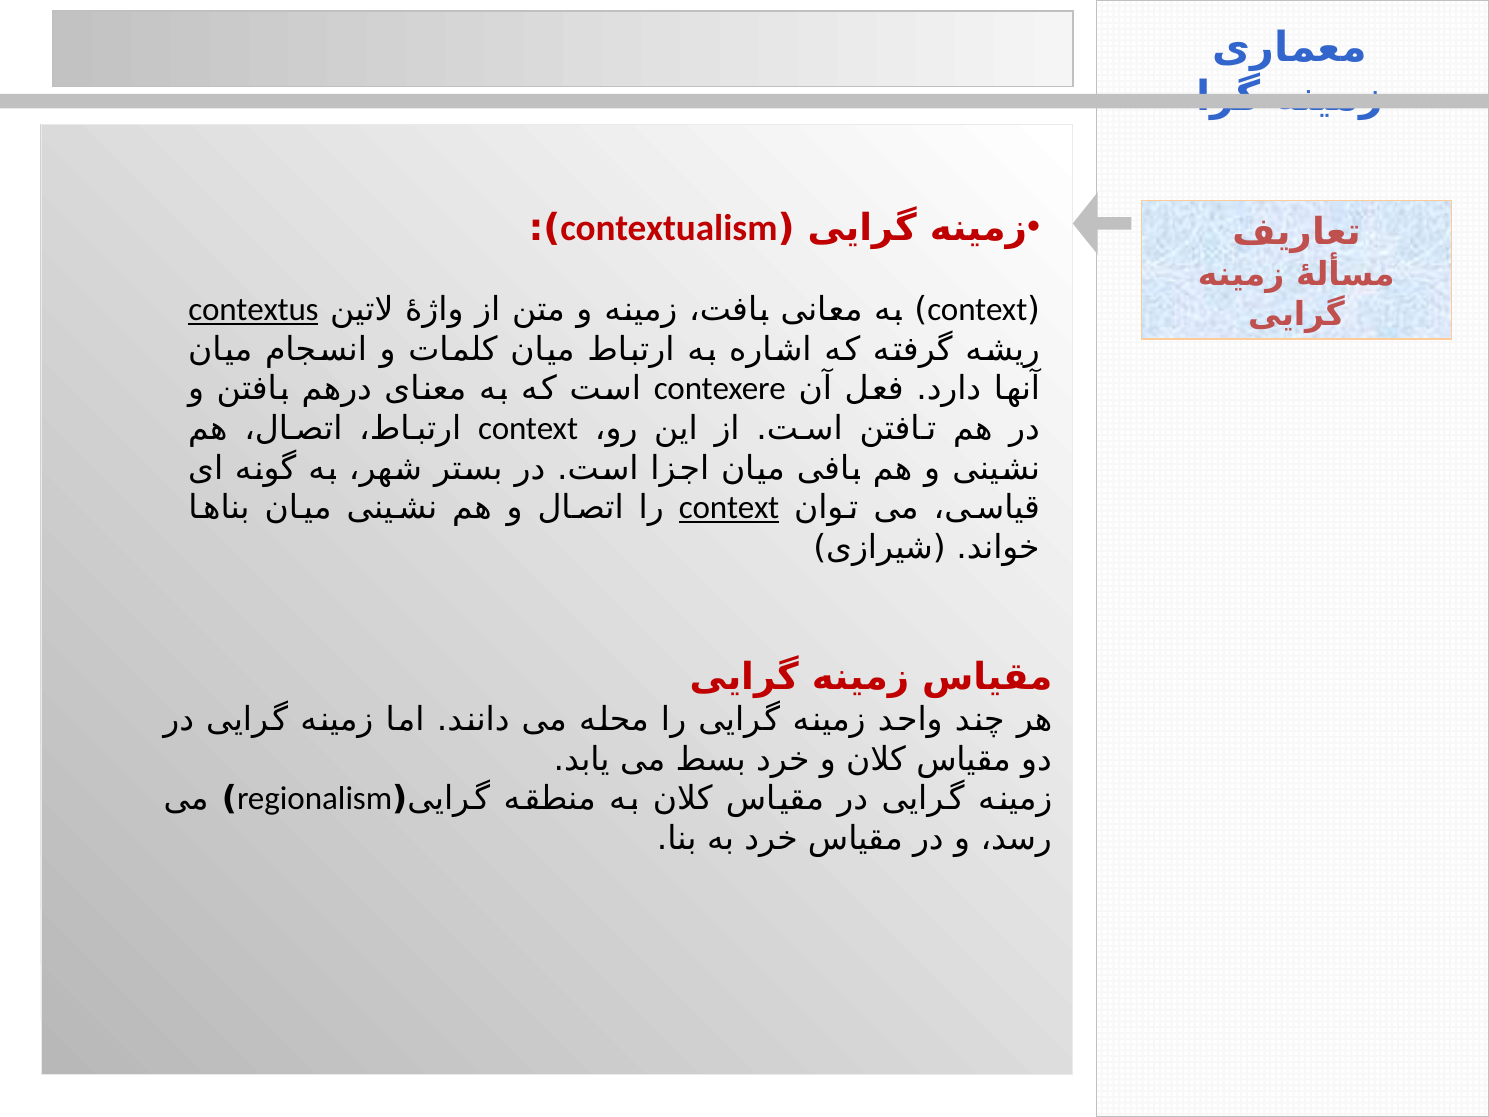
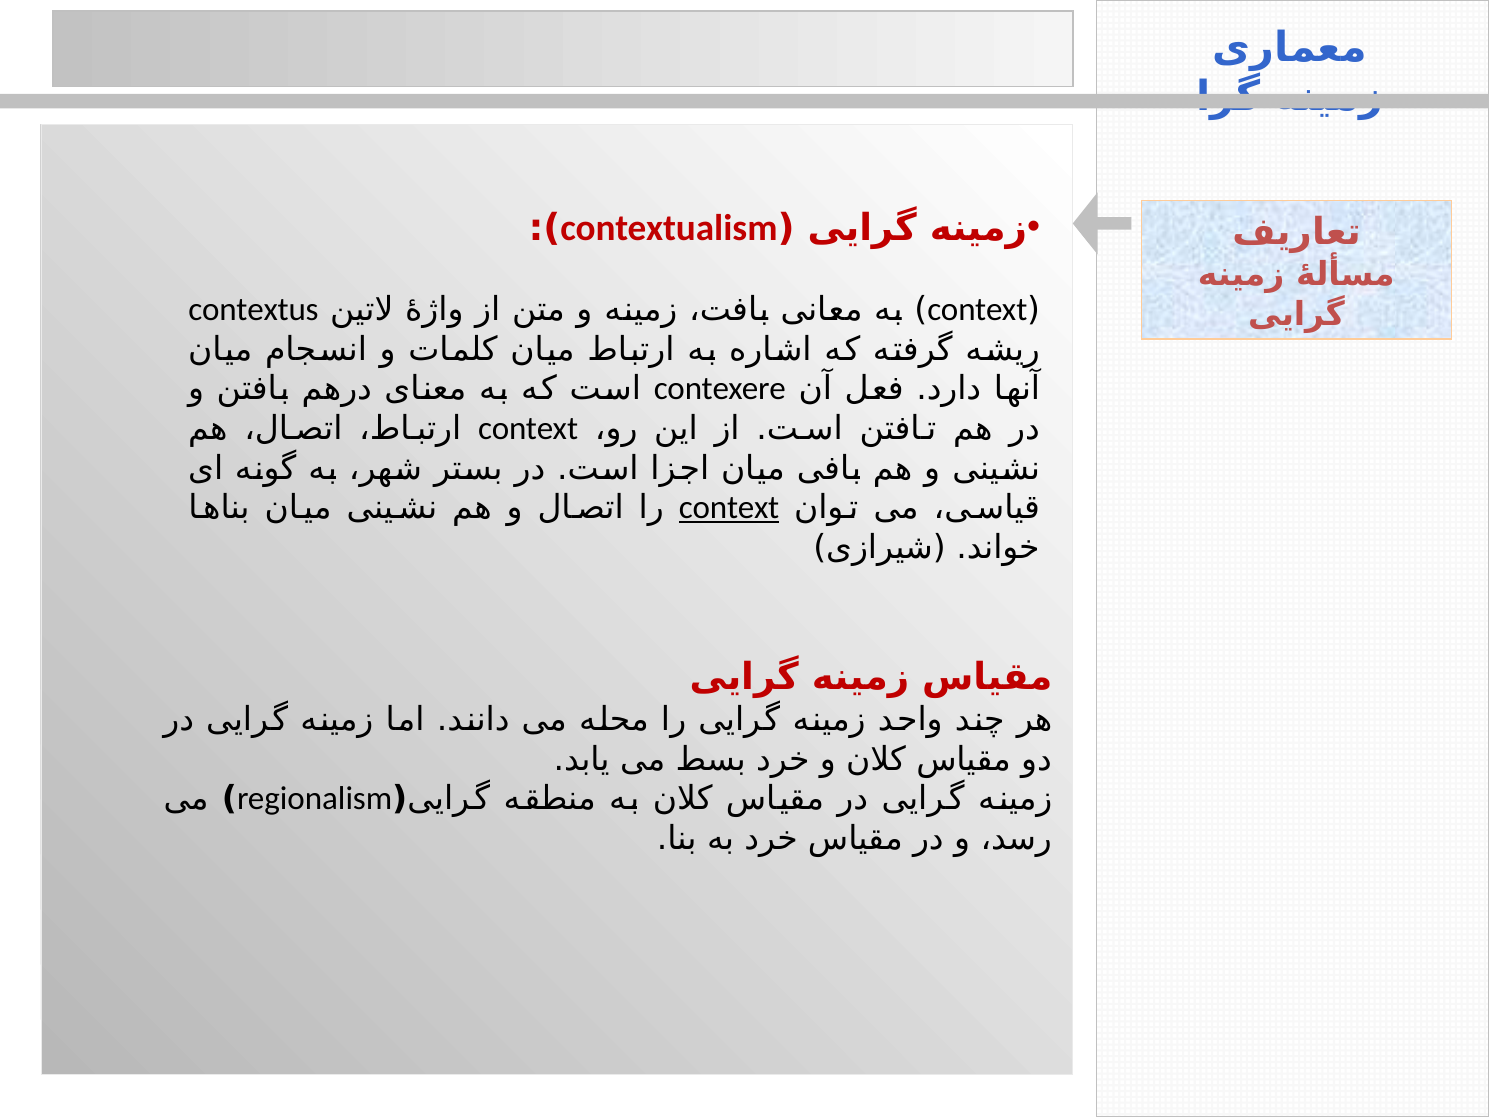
contextus underline: present -> none (253, 309)
